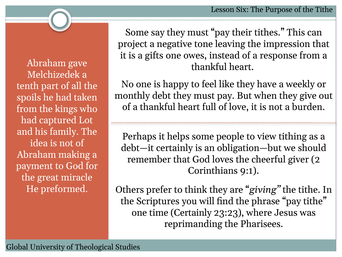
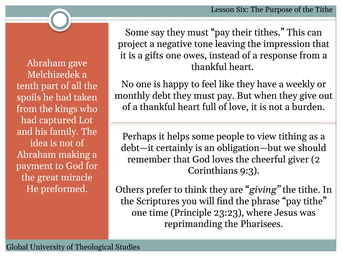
9:1: 9:1 -> 9:3 (250, 171)
time Certainly: Certainly -> Principle (191, 212)
